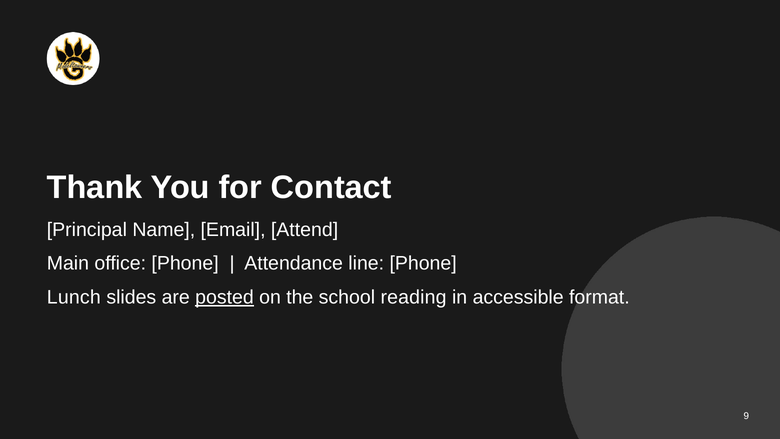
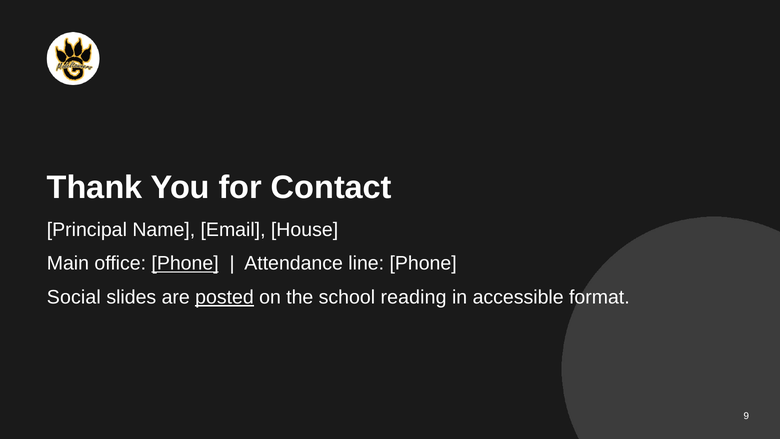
Attend: Attend -> House (305, 230)
Phone underline: none -> present (185, 263)
Lunch: Lunch -> Social (74, 297)
